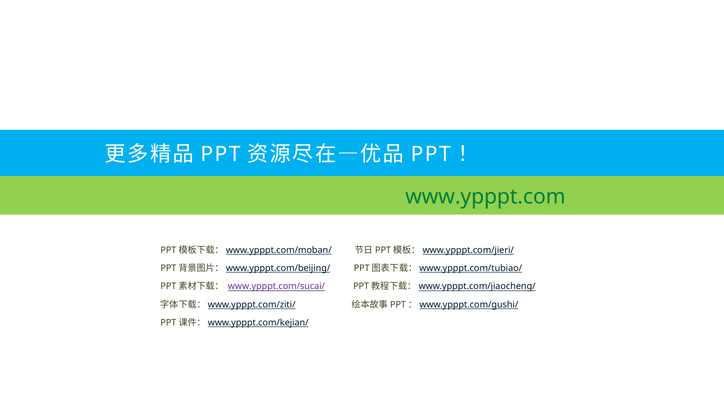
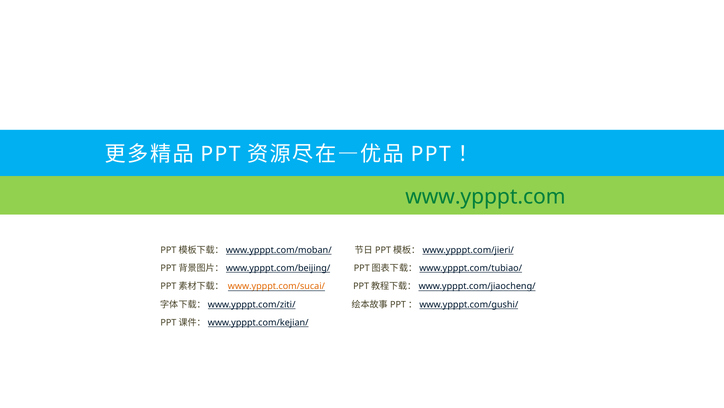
www.ypppt.com/sucai/ colour: purple -> orange (276, 286)
